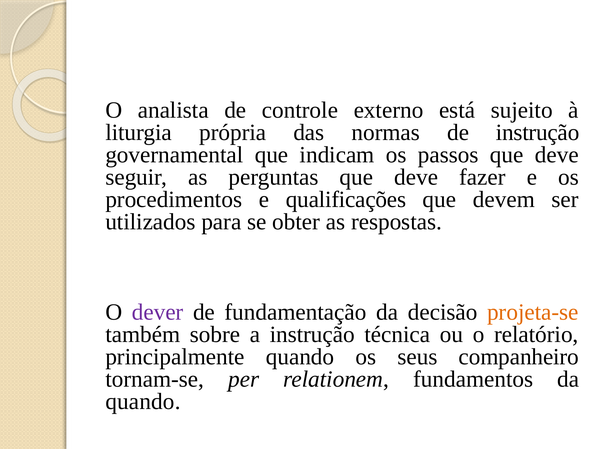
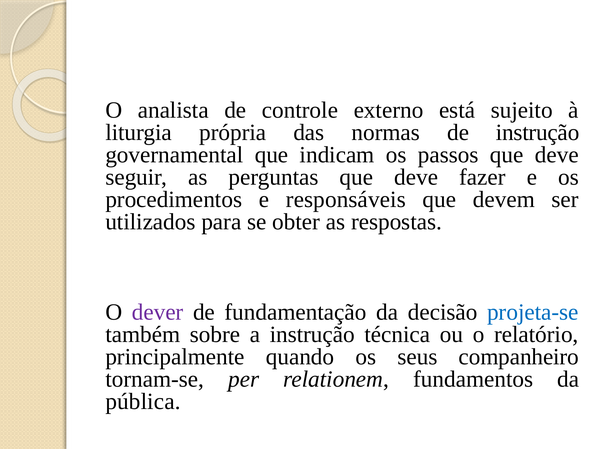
qualificações: qualificações -> responsáveis (346, 200)
projeta-se colour: orange -> blue (533, 312)
quando: quando -> pública (143, 402)
